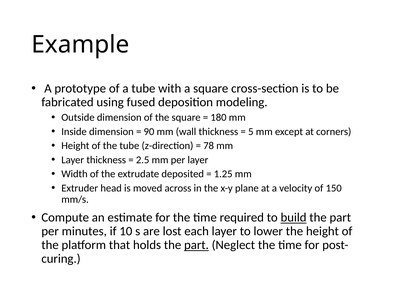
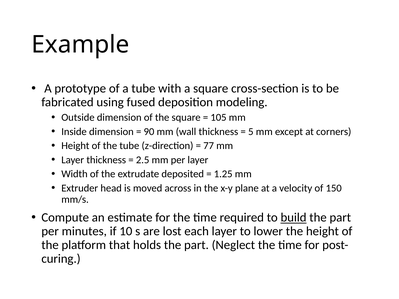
180: 180 -> 105 (218, 118)
78: 78 -> 77 (209, 146)
part underline: present -> none (196, 245)
